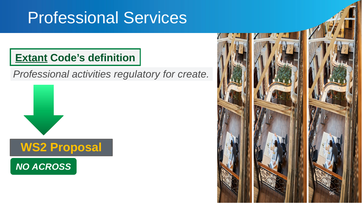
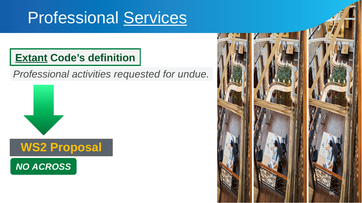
Services underline: none -> present (155, 18)
regulatory: regulatory -> requested (137, 75)
create: create -> undue (193, 75)
